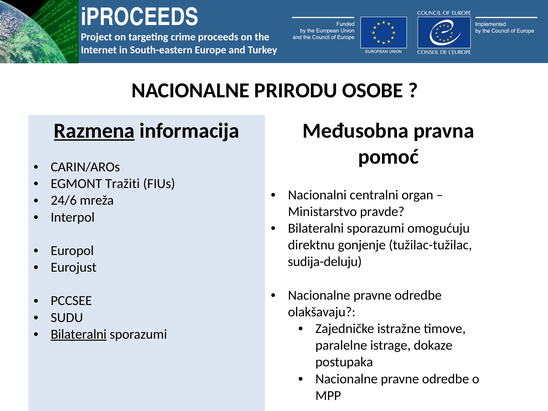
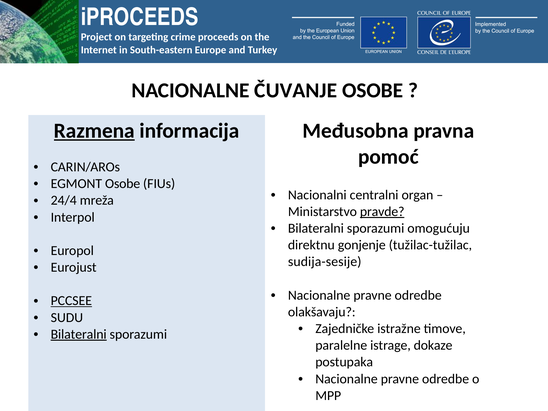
PRIRODU: PRIRODU -> ČUVANJE (296, 90)
EGMONT Tražiti: Tražiti -> Osobe (123, 184)
24/6: 24/6 -> 24/4 (64, 200)
pravde underline: none -> present (382, 212)
sudija-deluju: sudija-deluju -> sudija-sesije (325, 262)
PCCSEE underline: none -> present (71, 301)
